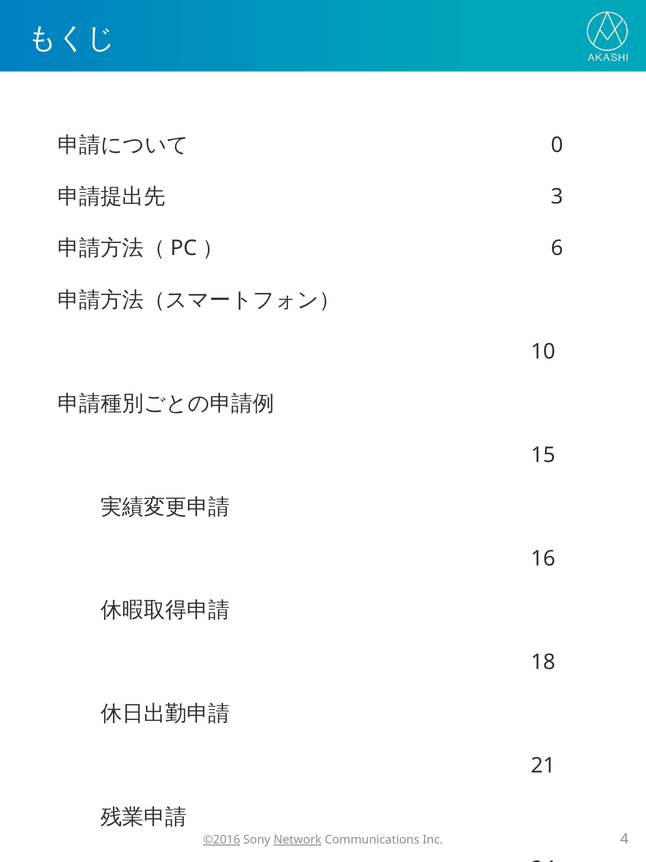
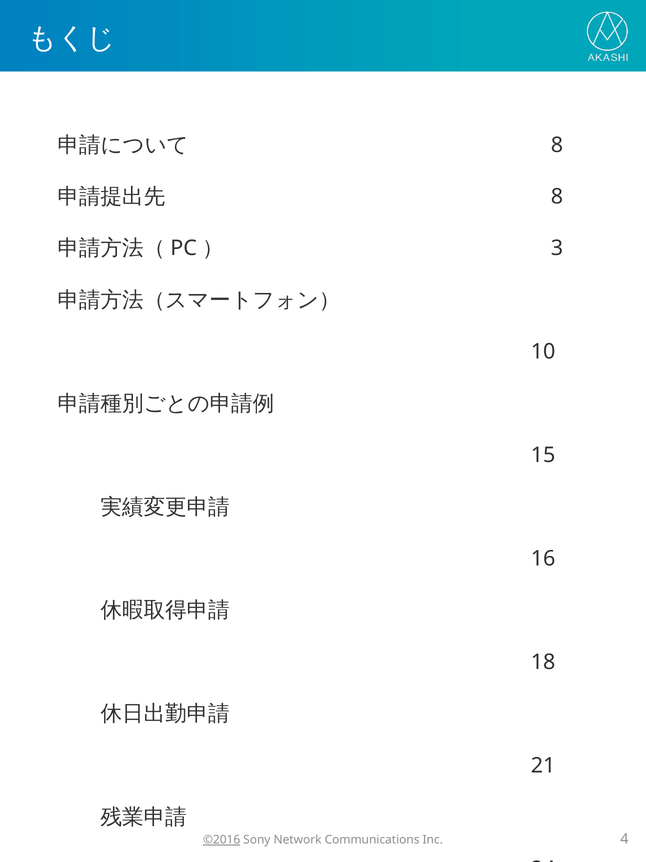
0: 0 -> 8 (557, 145)
3: 3 -> 8 (557, 196)
6: 6 -> 3 (557, 248)
Network underline: present -> none (298, 839)
